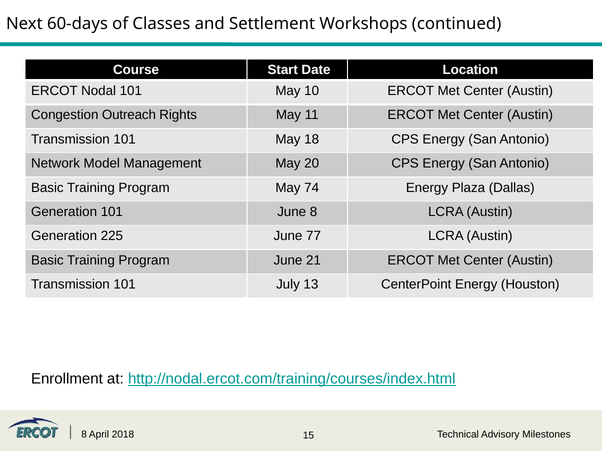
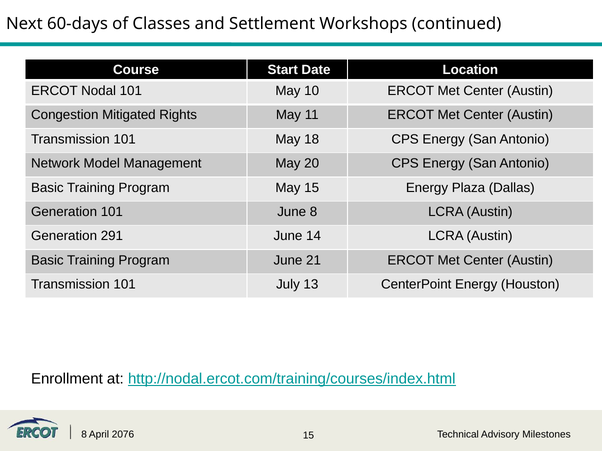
Outreach: Outreach -> Mitigated (129, 115)
May 74: 74 -> 15 (312, 188)
225: 225 -> 291 (112, 236)
77: 77 -> 14 (314, 236)
2018: 2018 -> 2076 (123, 435)
